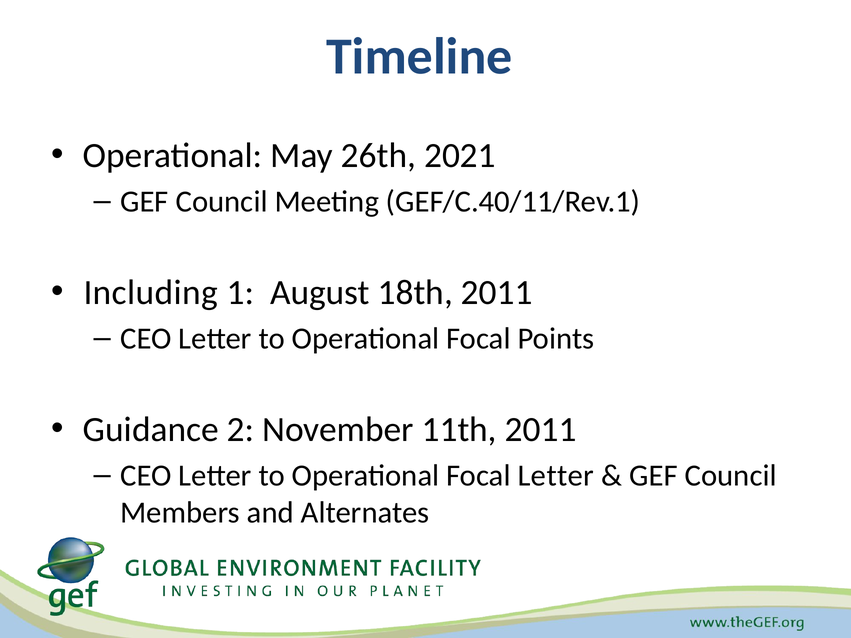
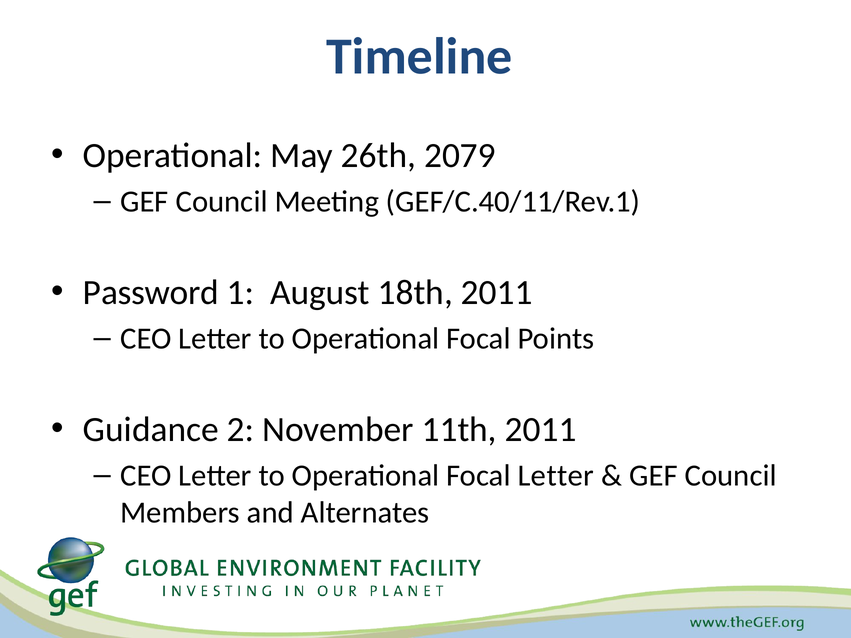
2021: 2021 -> 2079 (460, 156)
Including: Including -> Password (151, 293)
